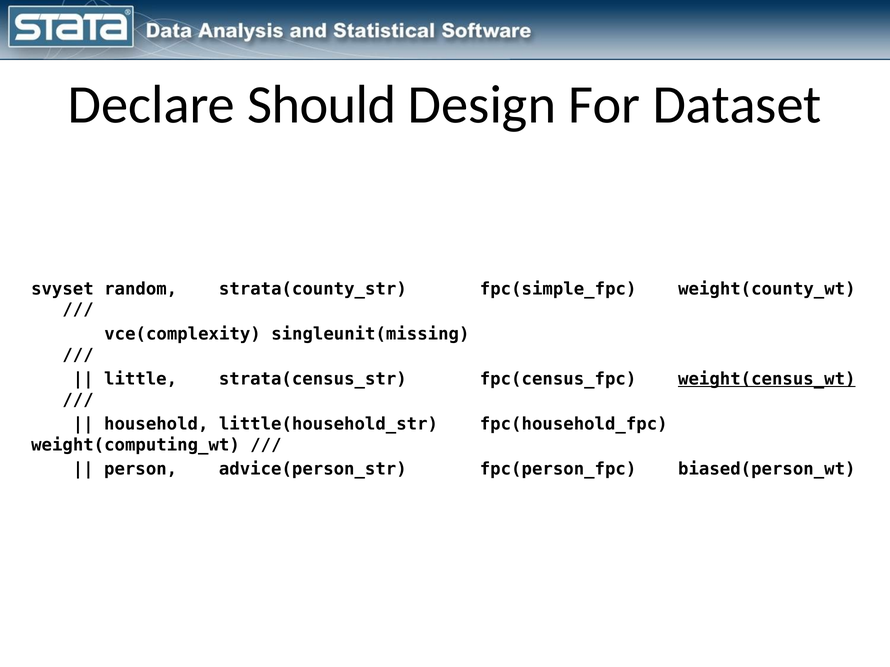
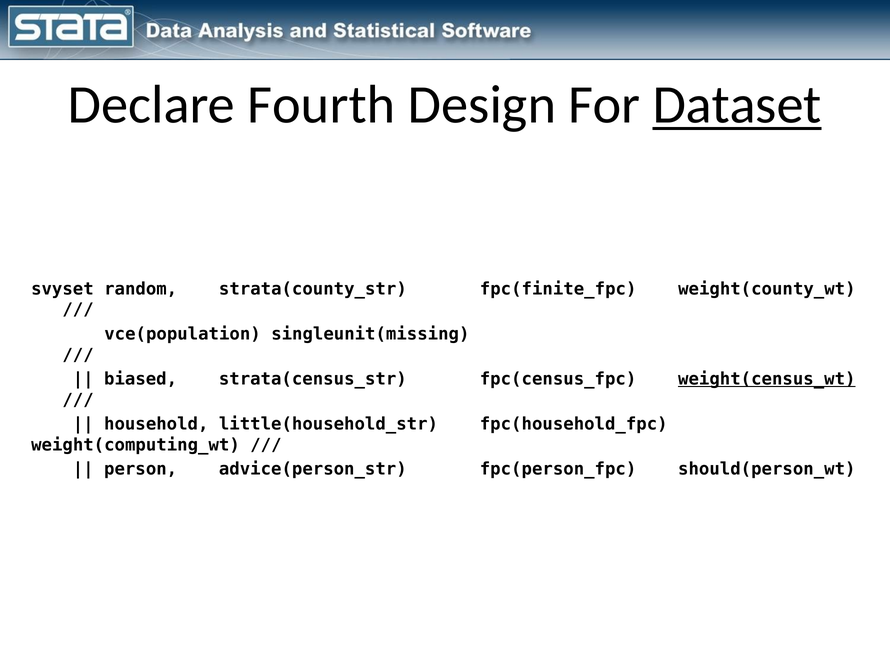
Should: Should -> Fourth (321, 105)
Dataset underline: none -> present (737, 105)
fpc(simple_fpc: fpc(simple_fpc -> fpc(finite_fpc (558, 289)
vce(complexity: vce(complexity -> vce(population (183, 334)
little: little -> biased (141, 379)
biased(person_wt: biased(person_wt -> should(person_wt (767, 470)
